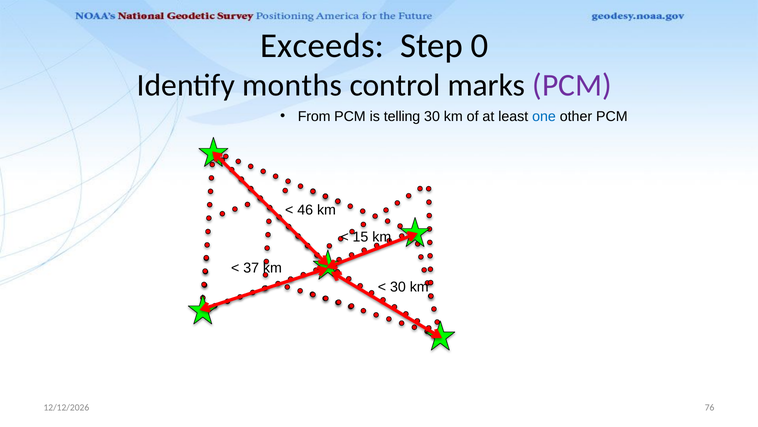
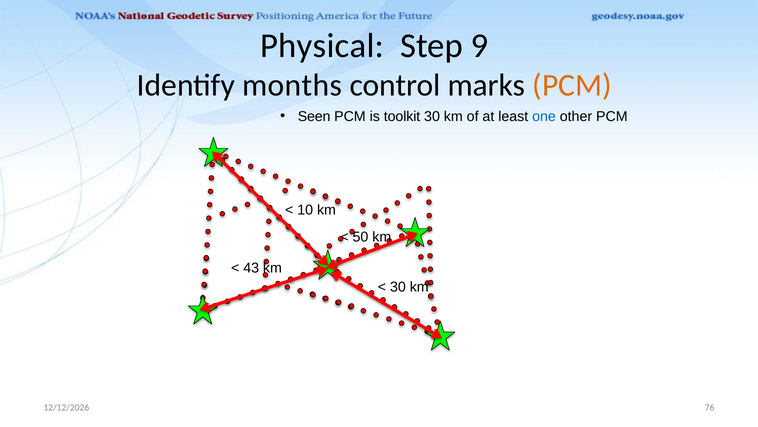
Exceeds: Exceeds -> Physical (322, 46)
0: 0 -> 9 (480, 46)
PCM colour: purple -> orange (572, 85)
From: From -> Seen (314, 116)
telling: telling -> toolkit (402, 116)
46: 46 -> 10 (305, 210)
15: 15 -> 50 (360, 236)
37: 37 -> 43 (251, 268)
